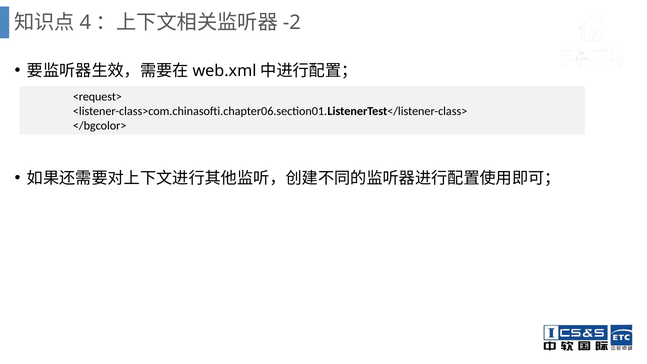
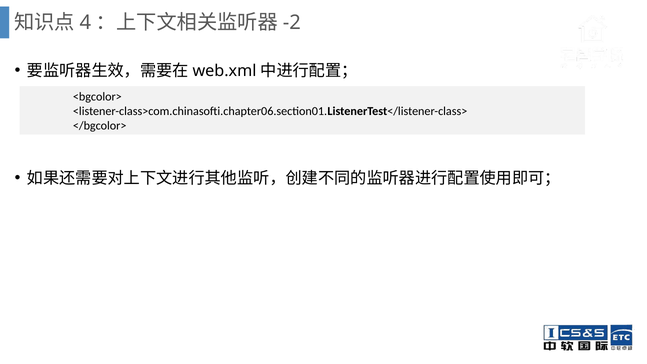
<request>: <request> -> <bgcolor> (97, 97)
